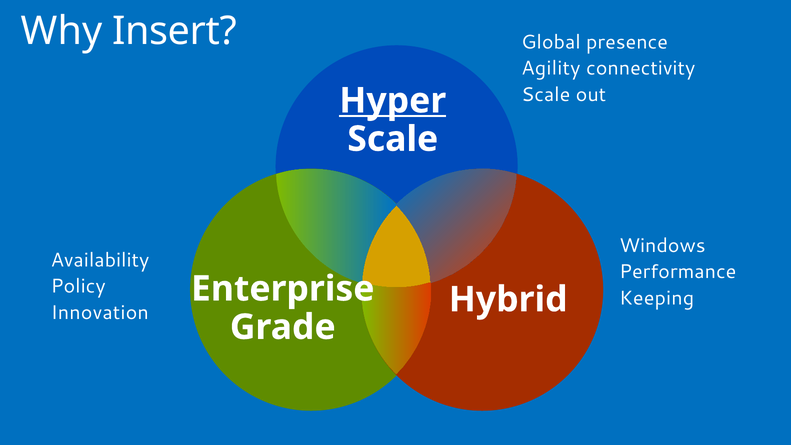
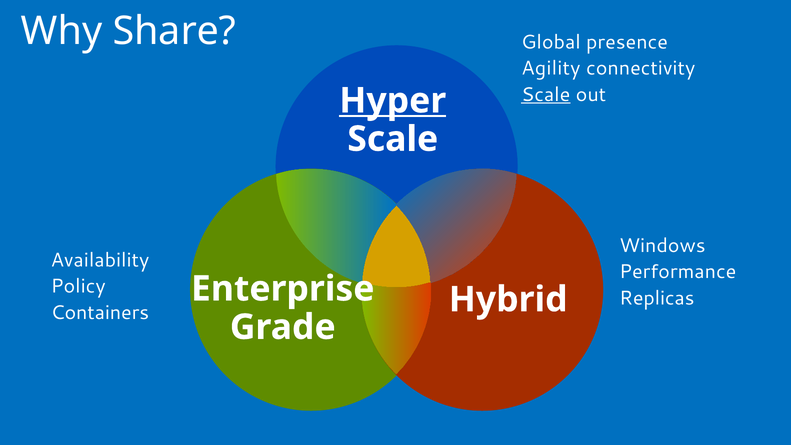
Insert: Insert -> Share (174, 31)
Scale underline: none -> present (546, 94)
Keeping: Keeping -> Replicas (657, 298)
Innovation: Innovation -> Containers (100, 312)
